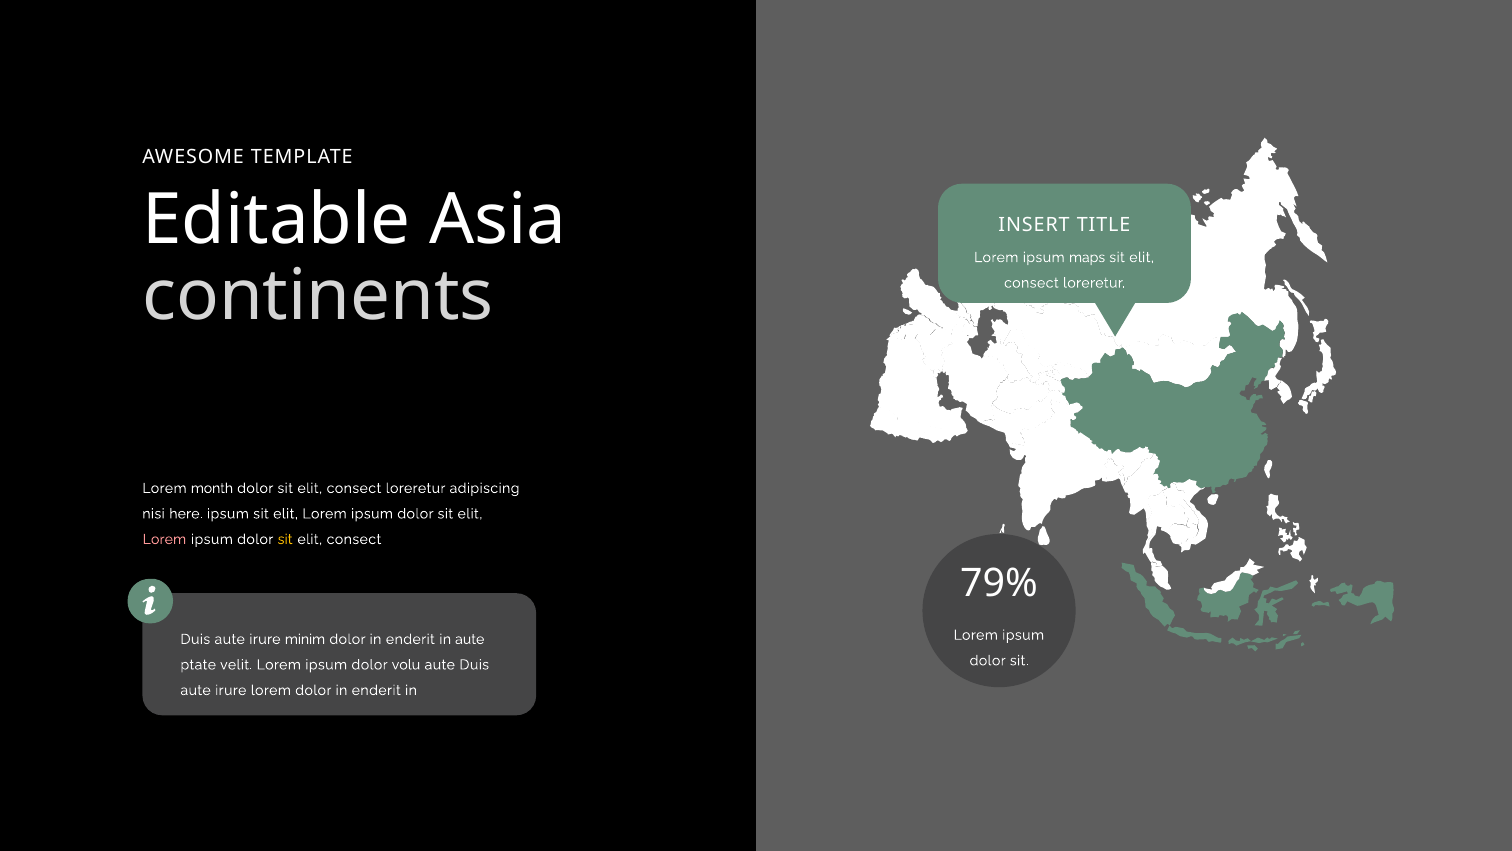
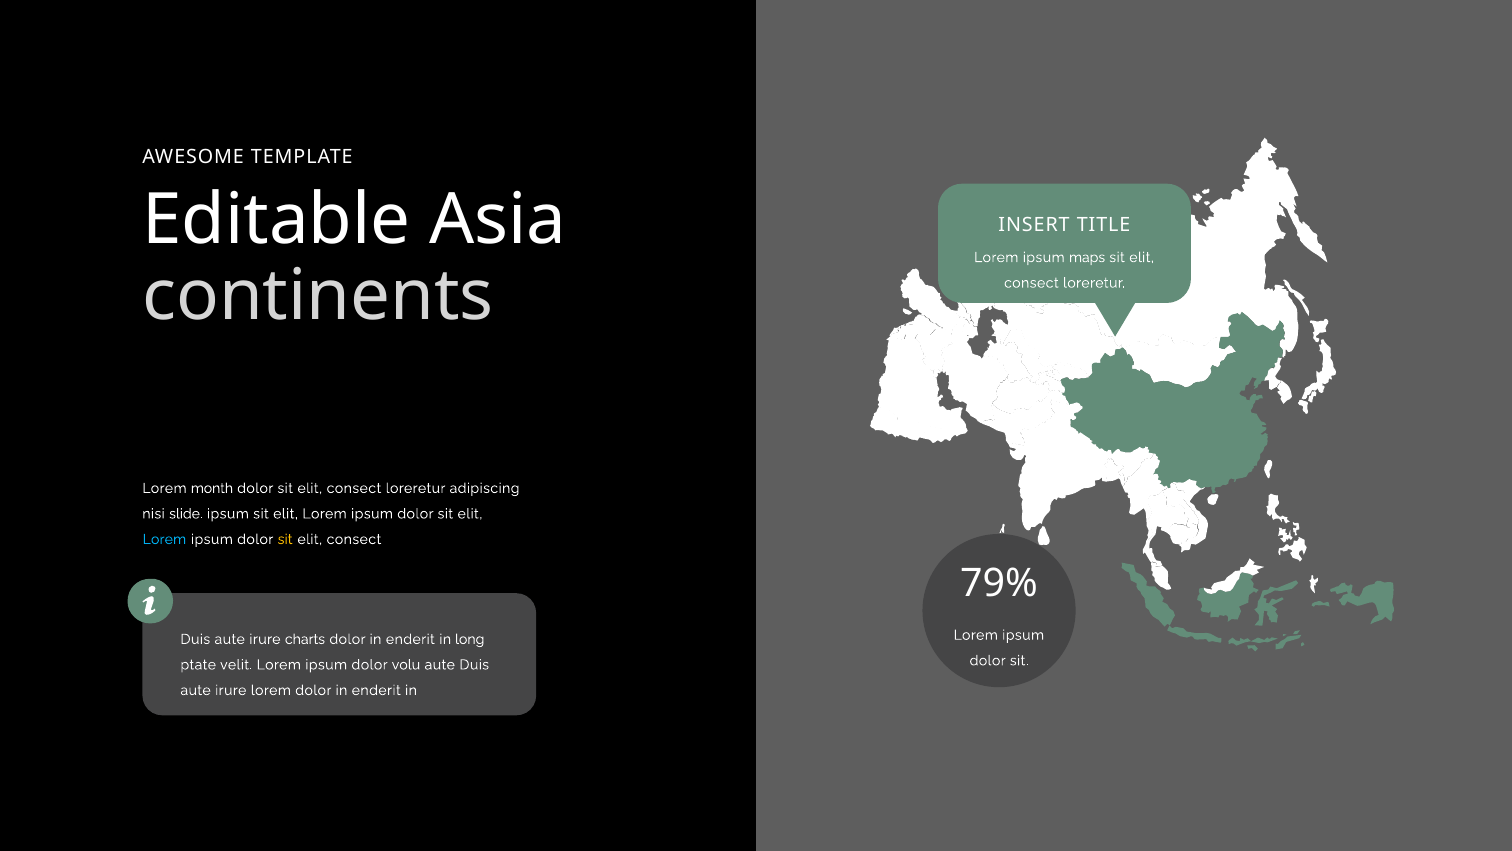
here: here -> slide (186, 513)
Lorem colour: pink -> light blue (164, 539)
minim: minim -> charts (305, 639)
in aute: aute -> long (470, 639)
